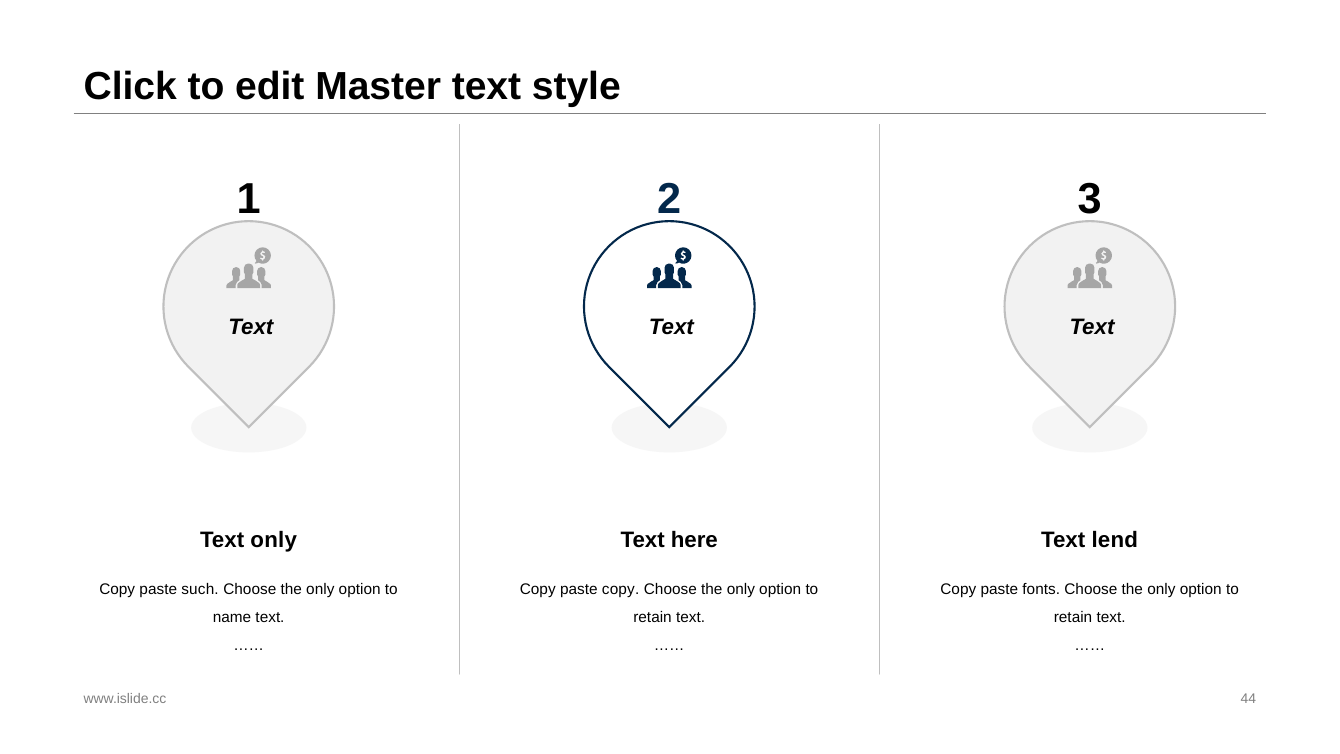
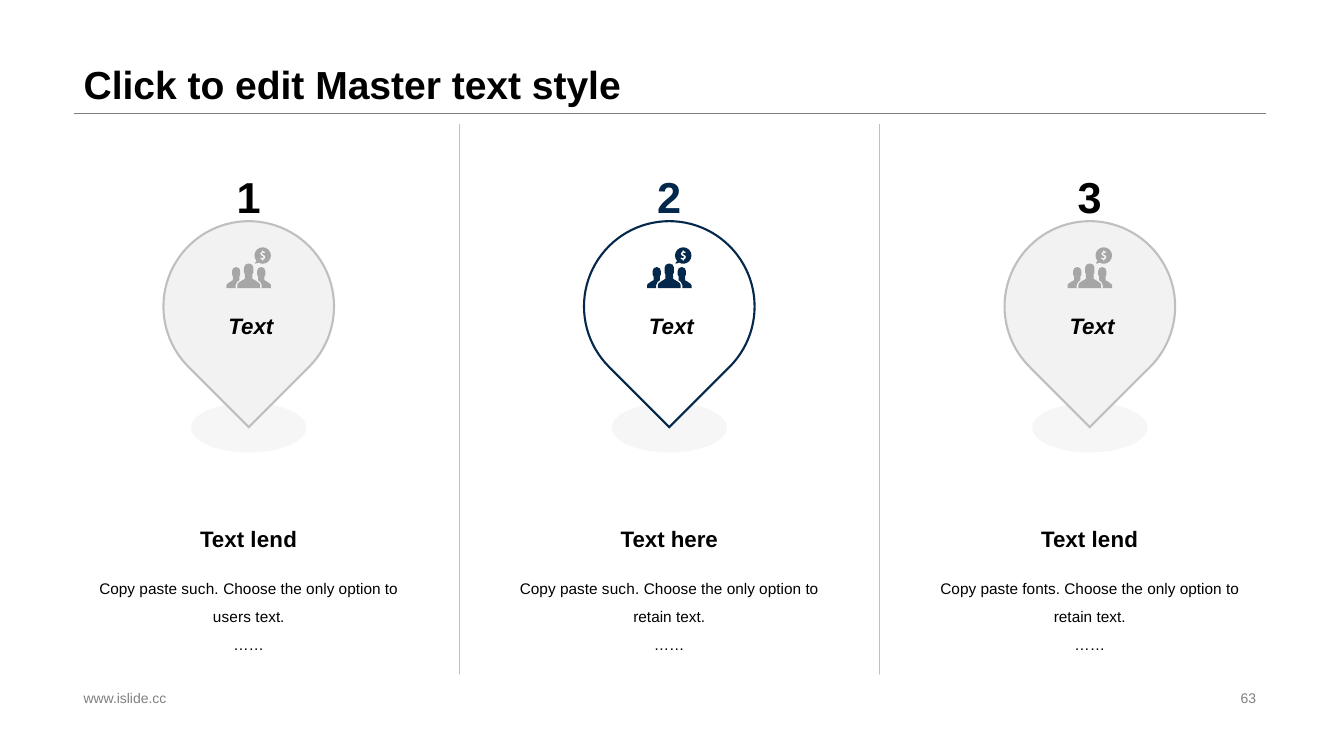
only: only -> lend (274, 540)
copy: copy -> such (621, 590)
name: name -> users (232, 617)
44: 44 -> 63 (1248, 698)
